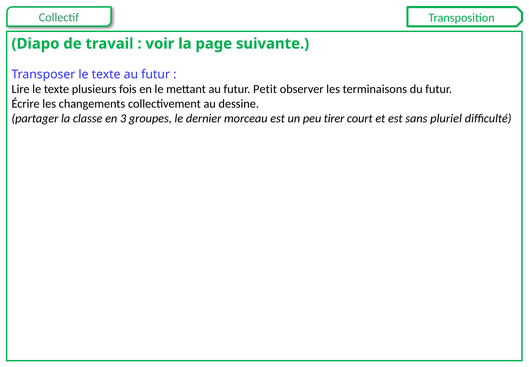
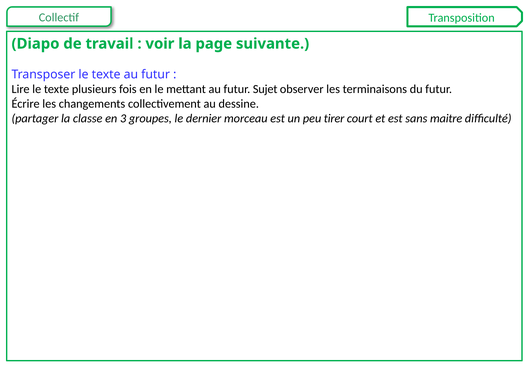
Petit: Petit -> Sujet (265, 89)
pluriel: pluriel -> maitre (446, 118)
